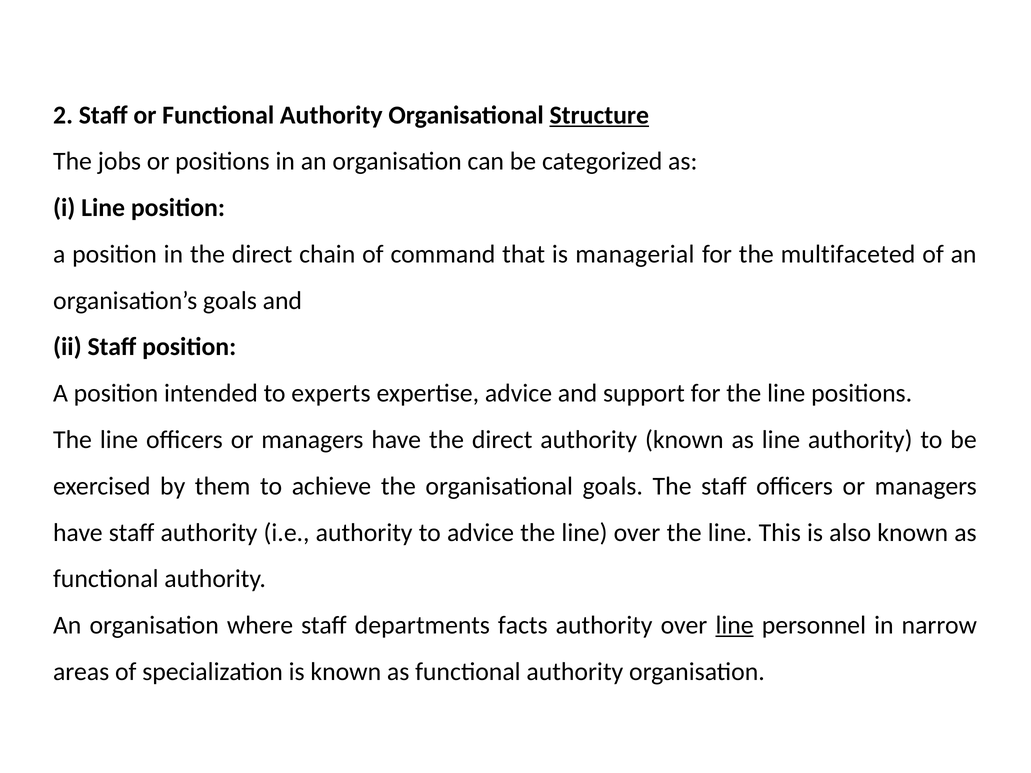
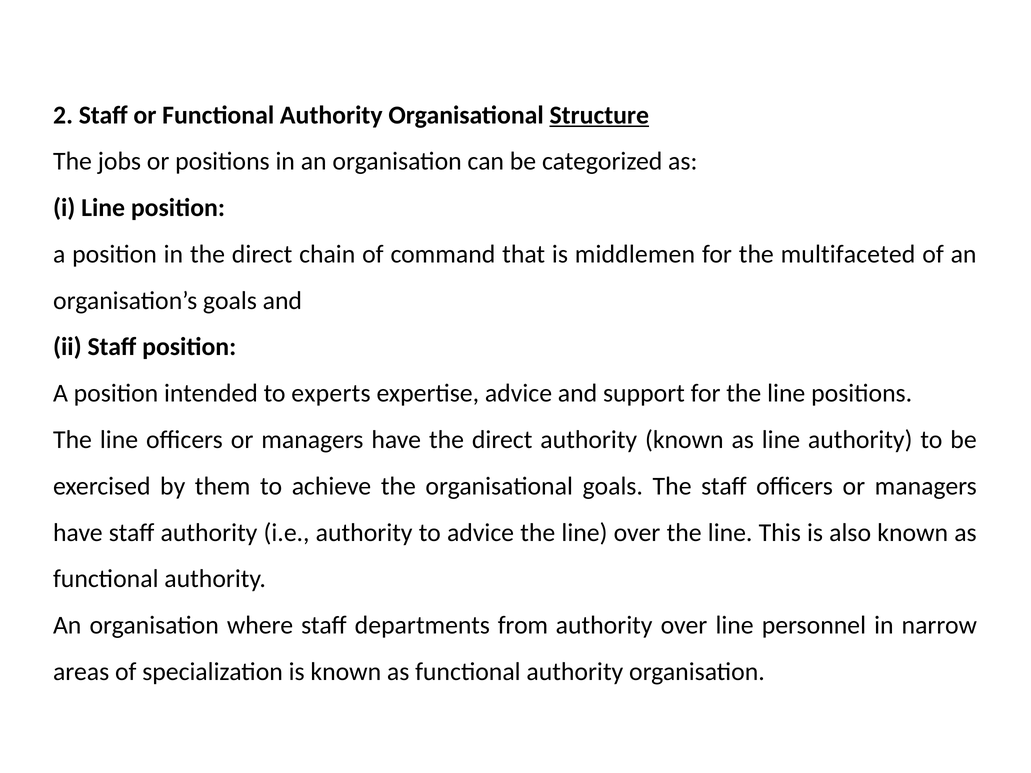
managerial: managerial -> middlemen (635, 254)
facts: facts -> from (523, 625)
line underline: present -> none (735, 625)
